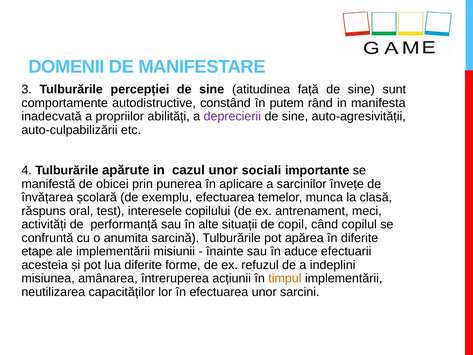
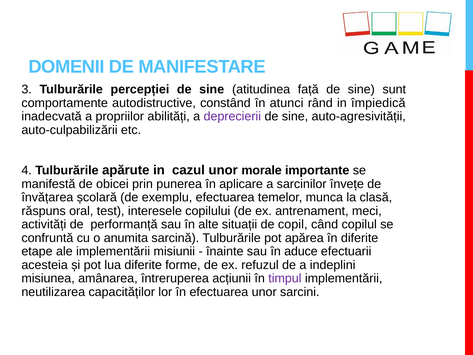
putem: putem -> atunci (287, 103)
manifesta: manifesta -> împiedică (378, 103)
sociali: sociali -> morale (262, 170)
timpul colour: orange -> purple (285, 278)
